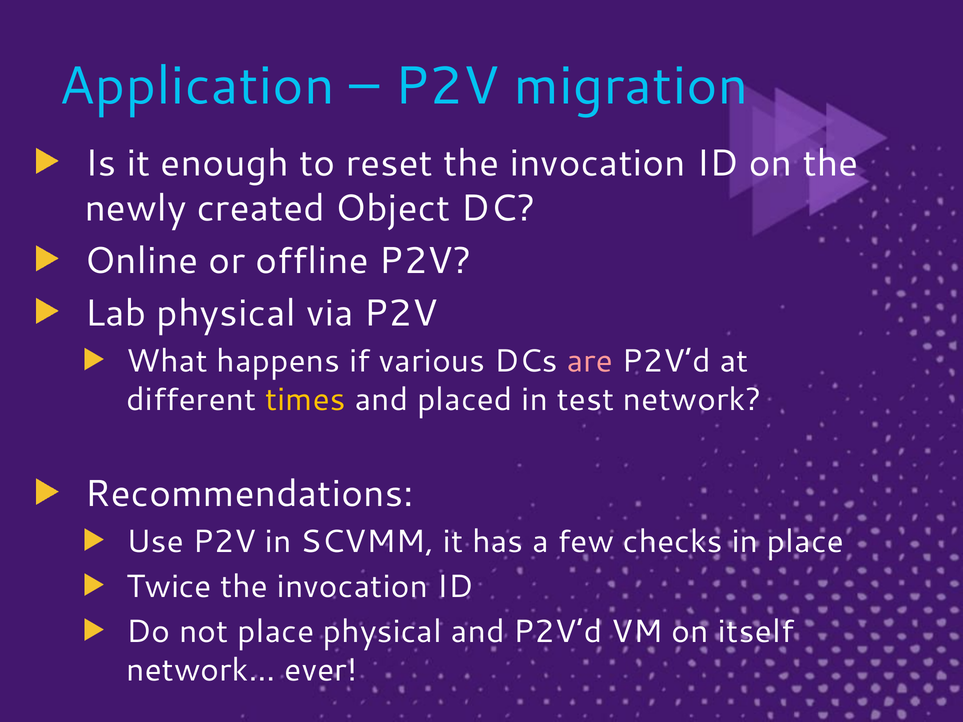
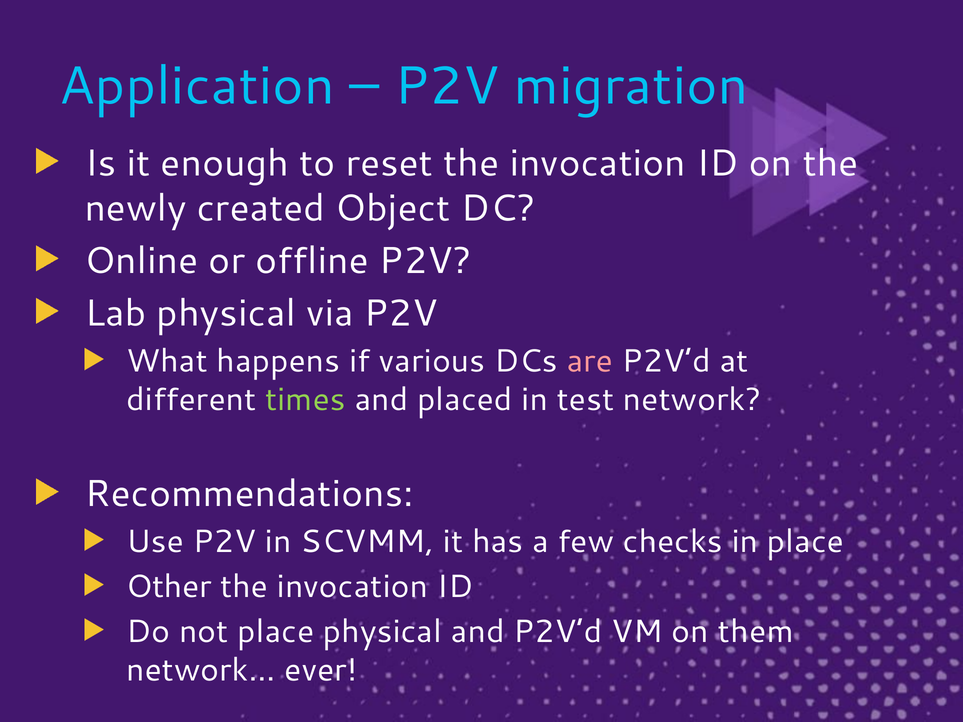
times colour: yellow -> light green (305, 400)
Twice: Twice -> Other (169, 587)
itself: itself -> them (756, 632)
